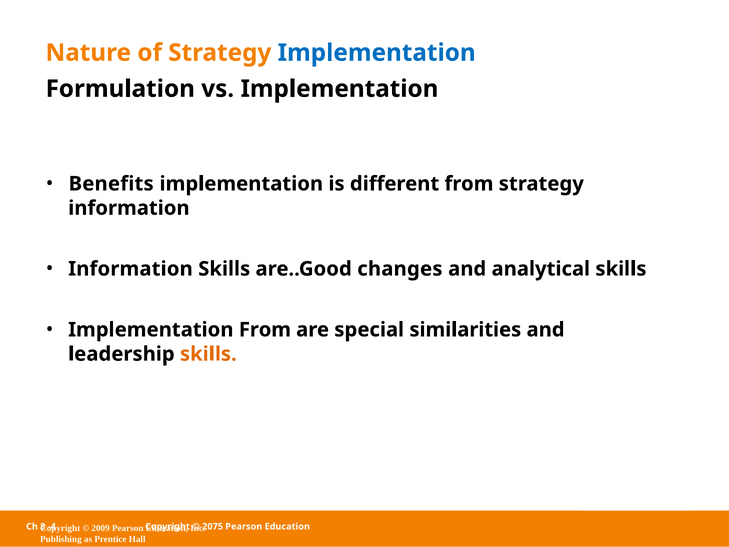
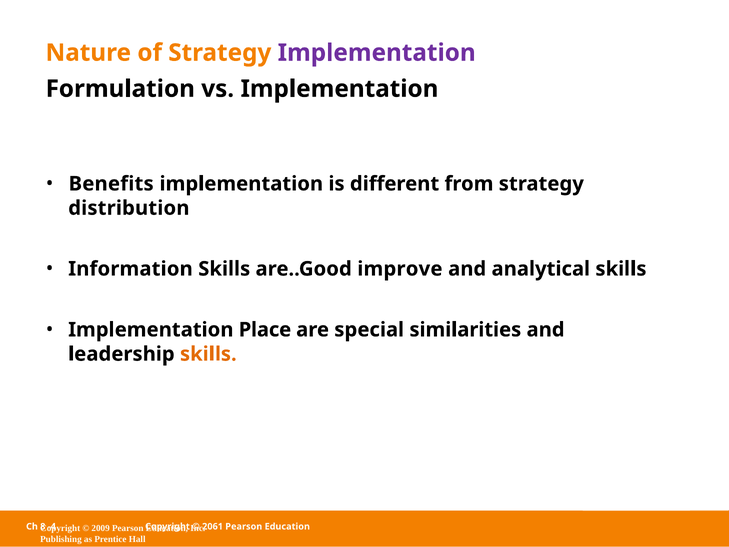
Implementation colour: blue -> purple (377, 53)
information: information -> distribution (129, 208)
changes: changes -> improve (400, 269)
Implementation From: From -> Place (265, 330)
2075: 2075 -> 2061 (213, 526)
